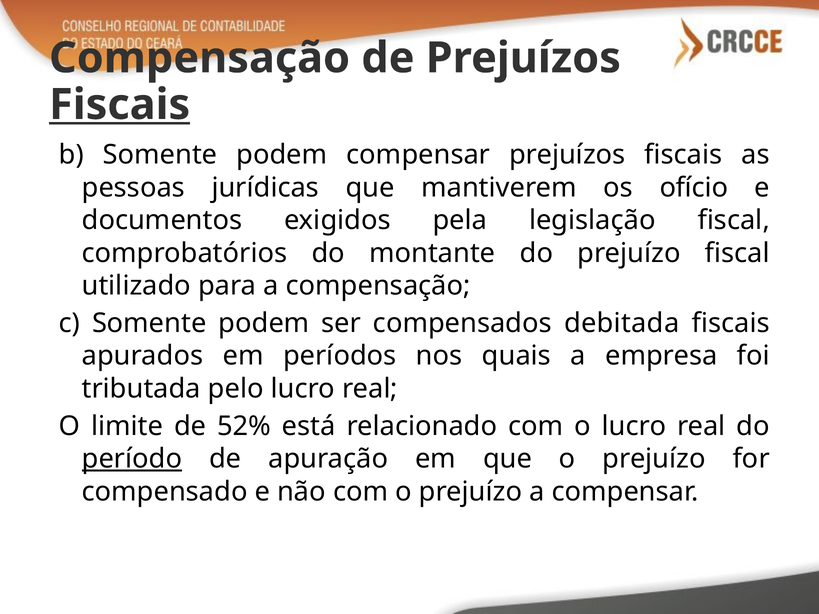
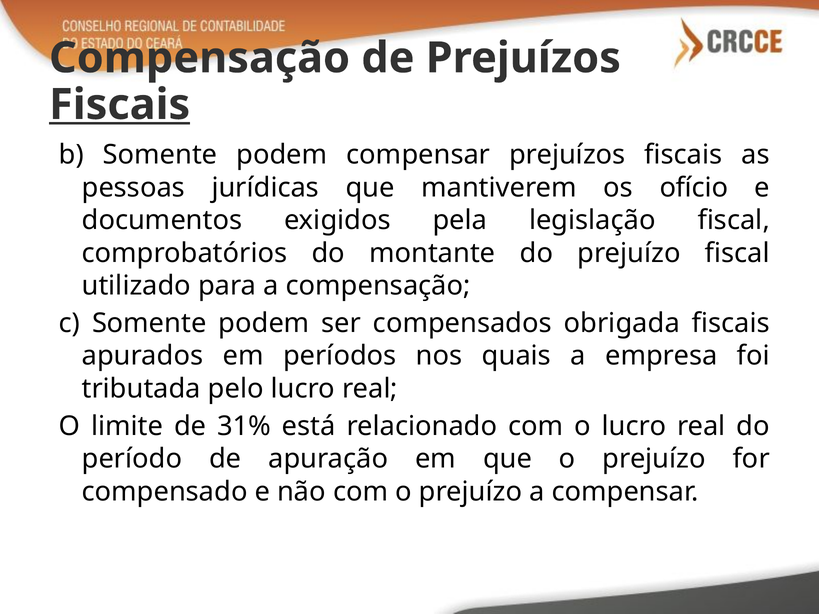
debitada: debitada -> obrigada (622, 323)
52%: 52% -> 31% (244, 426)
período underline: present -> none (132, 459)
